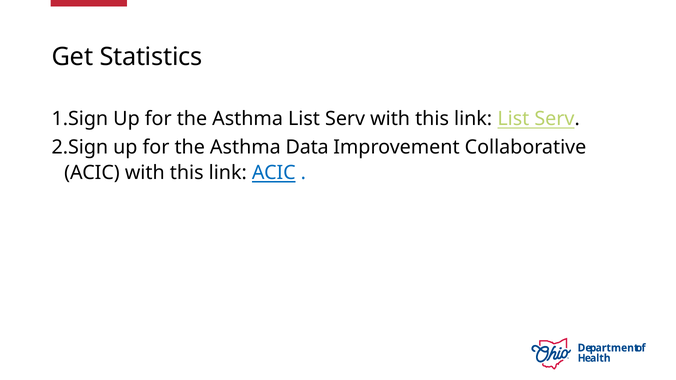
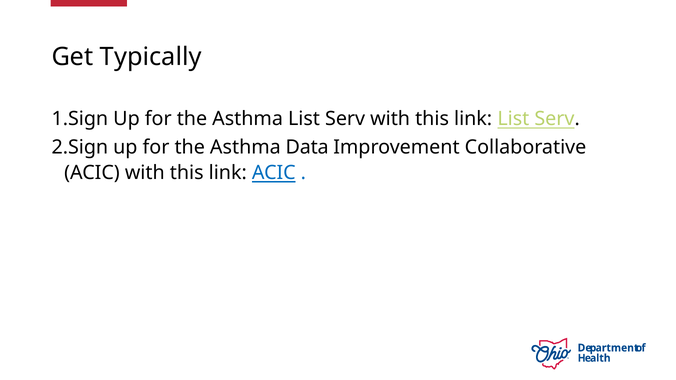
Statistics: Statistics -> Typically (151, 57)
